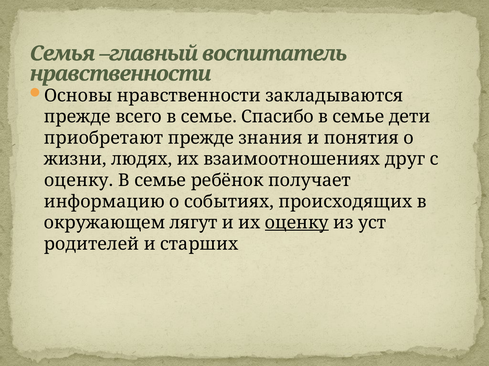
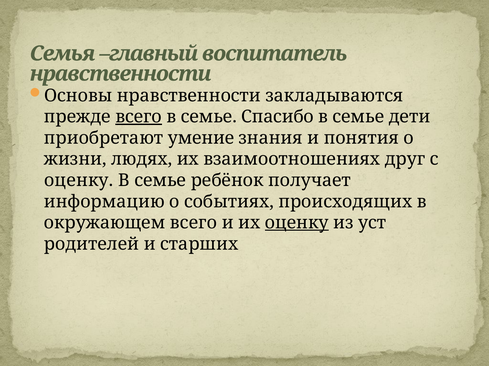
всего underline: none -> present (139, 117)
приобретают прежде: прежде -> умение (201, 138)
окружающем лягут: лягут -> всего (193, 223)
